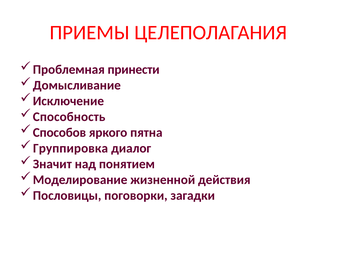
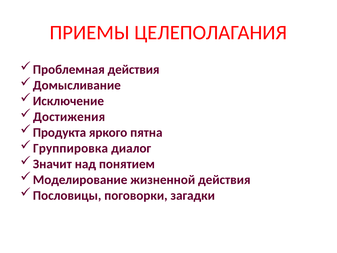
Проблемная принести: принести -> действия (134, 69)
Способность: Способность -> Достижения (69, 117)
Способов: Способов -> Продукта (59, 132)
